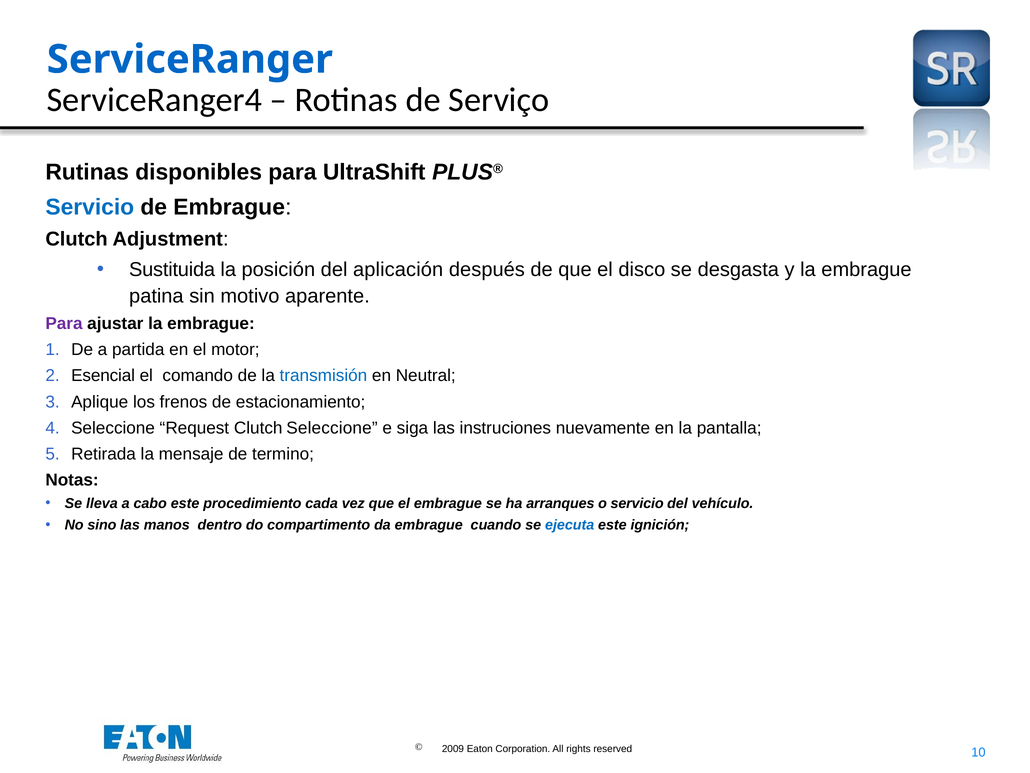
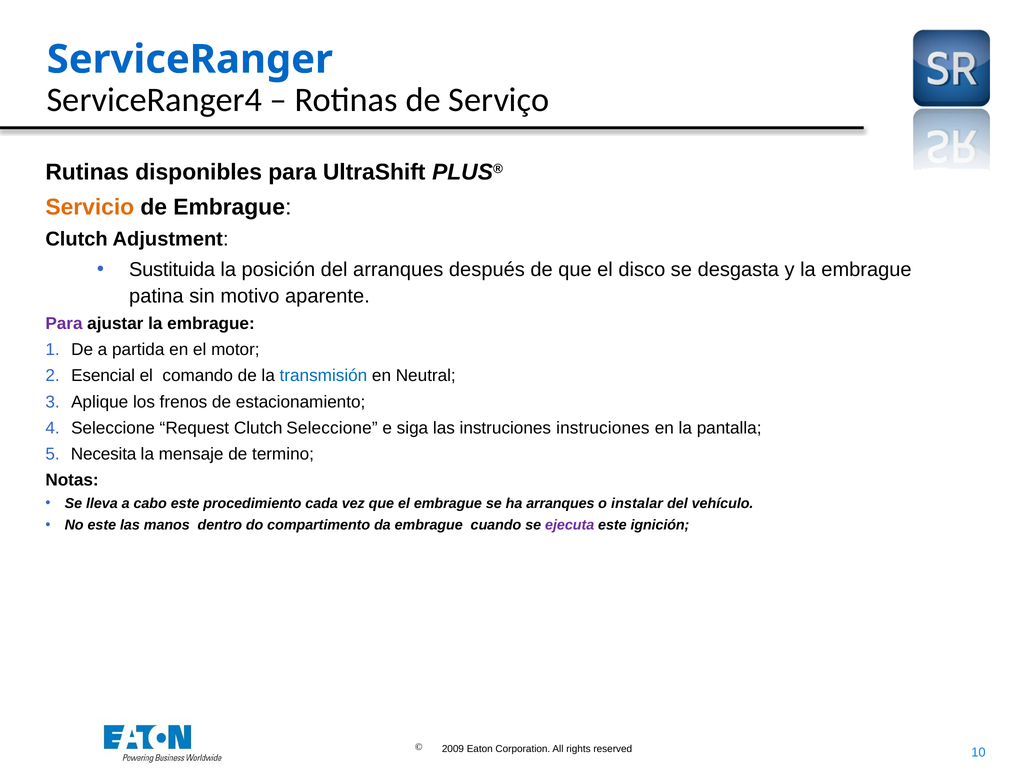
Servicio colour: blue -> orange (90, 207)
del aplicación: aplicación -> arranques (398, 269)
instruciones nuevamente: nuevamente -> instruciones (603, 428)
Retirada: Retirada -> Necesita (104, 454)
o servicio: servicio -> instalar (637, 503)
No sino: sino -> este (102, 525)
ejecuta colour: blue -> purple (570, 525)
